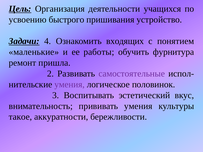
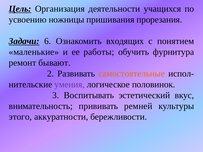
быстрого: быстрого -> ножницы (67, 20)
устройство: устройство -> прорезания (159, 20)
4: 4 -> 6 (48, 41)
пришла: пришла -> бывают (54, 63)
самостоятельные colour: purple -> orange (132, 74)
прививать умения: умения -> ремней (138, 106)
такое: такое -> этого (20, 117)
